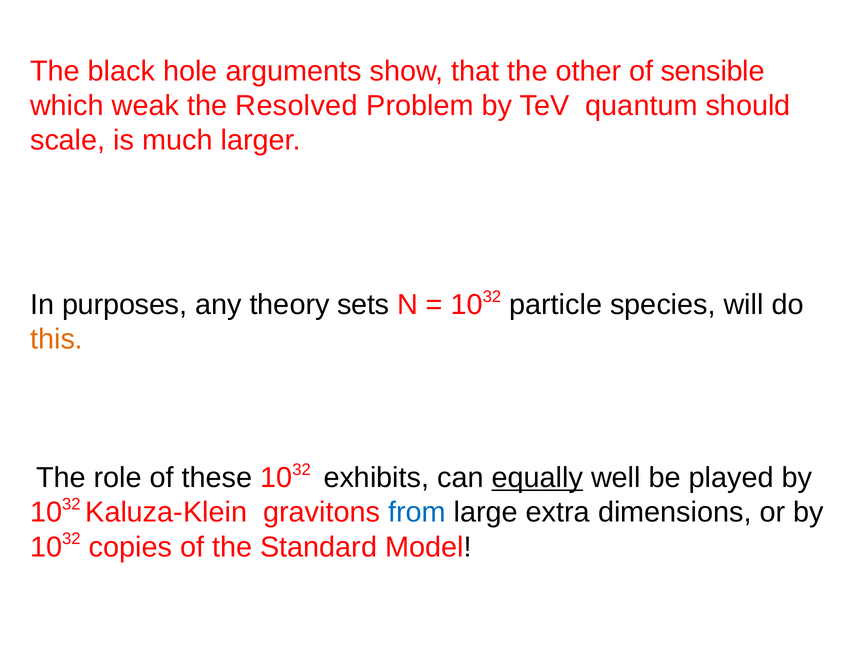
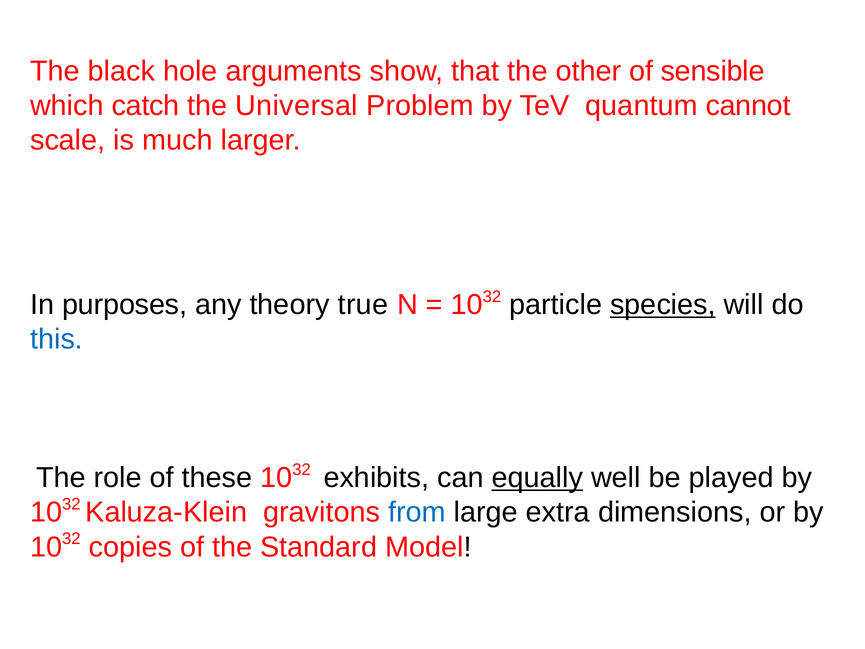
weak: weak -> catch (146, 106)
Resolved: Resolved -> Universal (297, 106)
should: should -> cannot (748, 106)
sets: sets -> true (363, 305)
species underline: none -> present (663, 305)
this colour: orange -> blue (57, 339)
